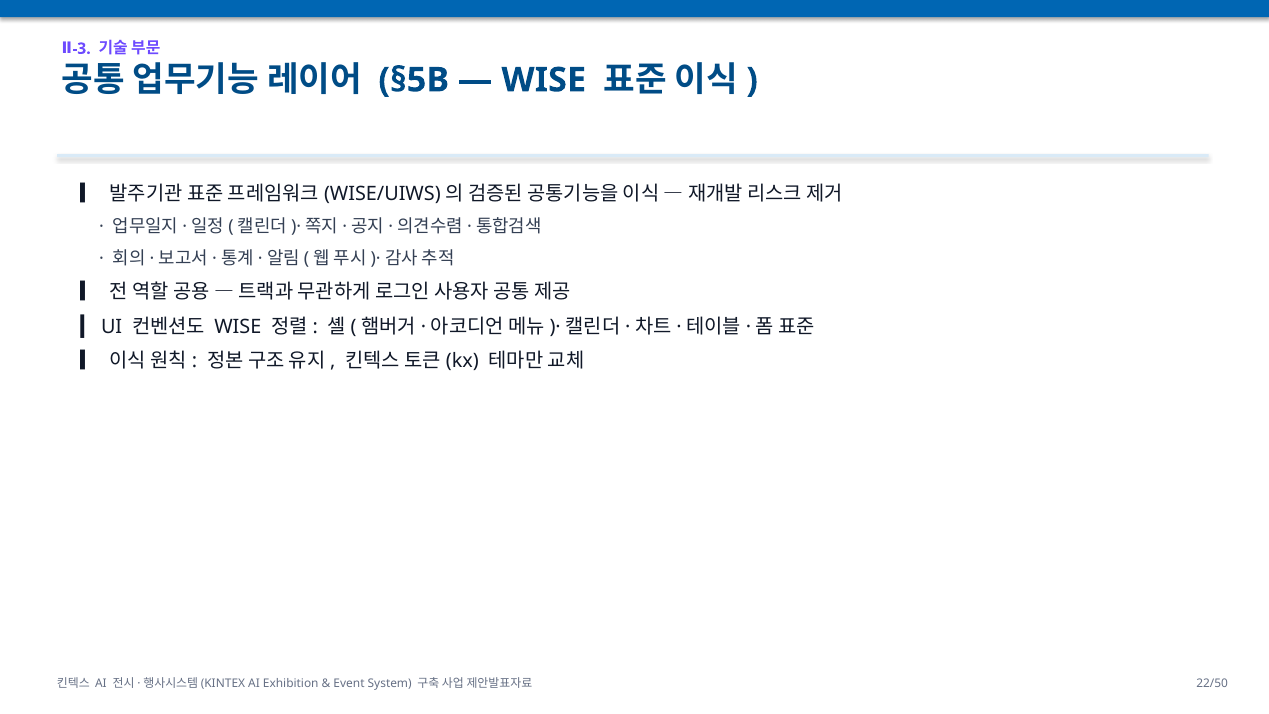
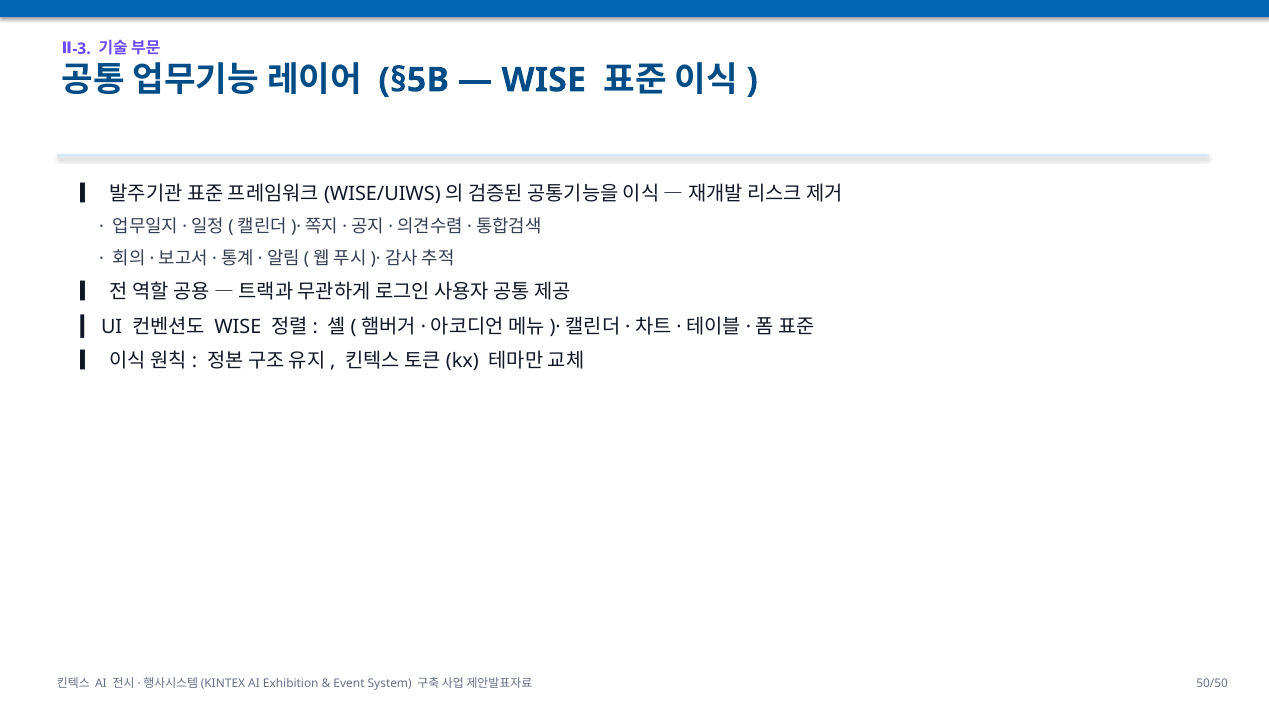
22/50: 22/50 -> 50/50 (1212, 684)
